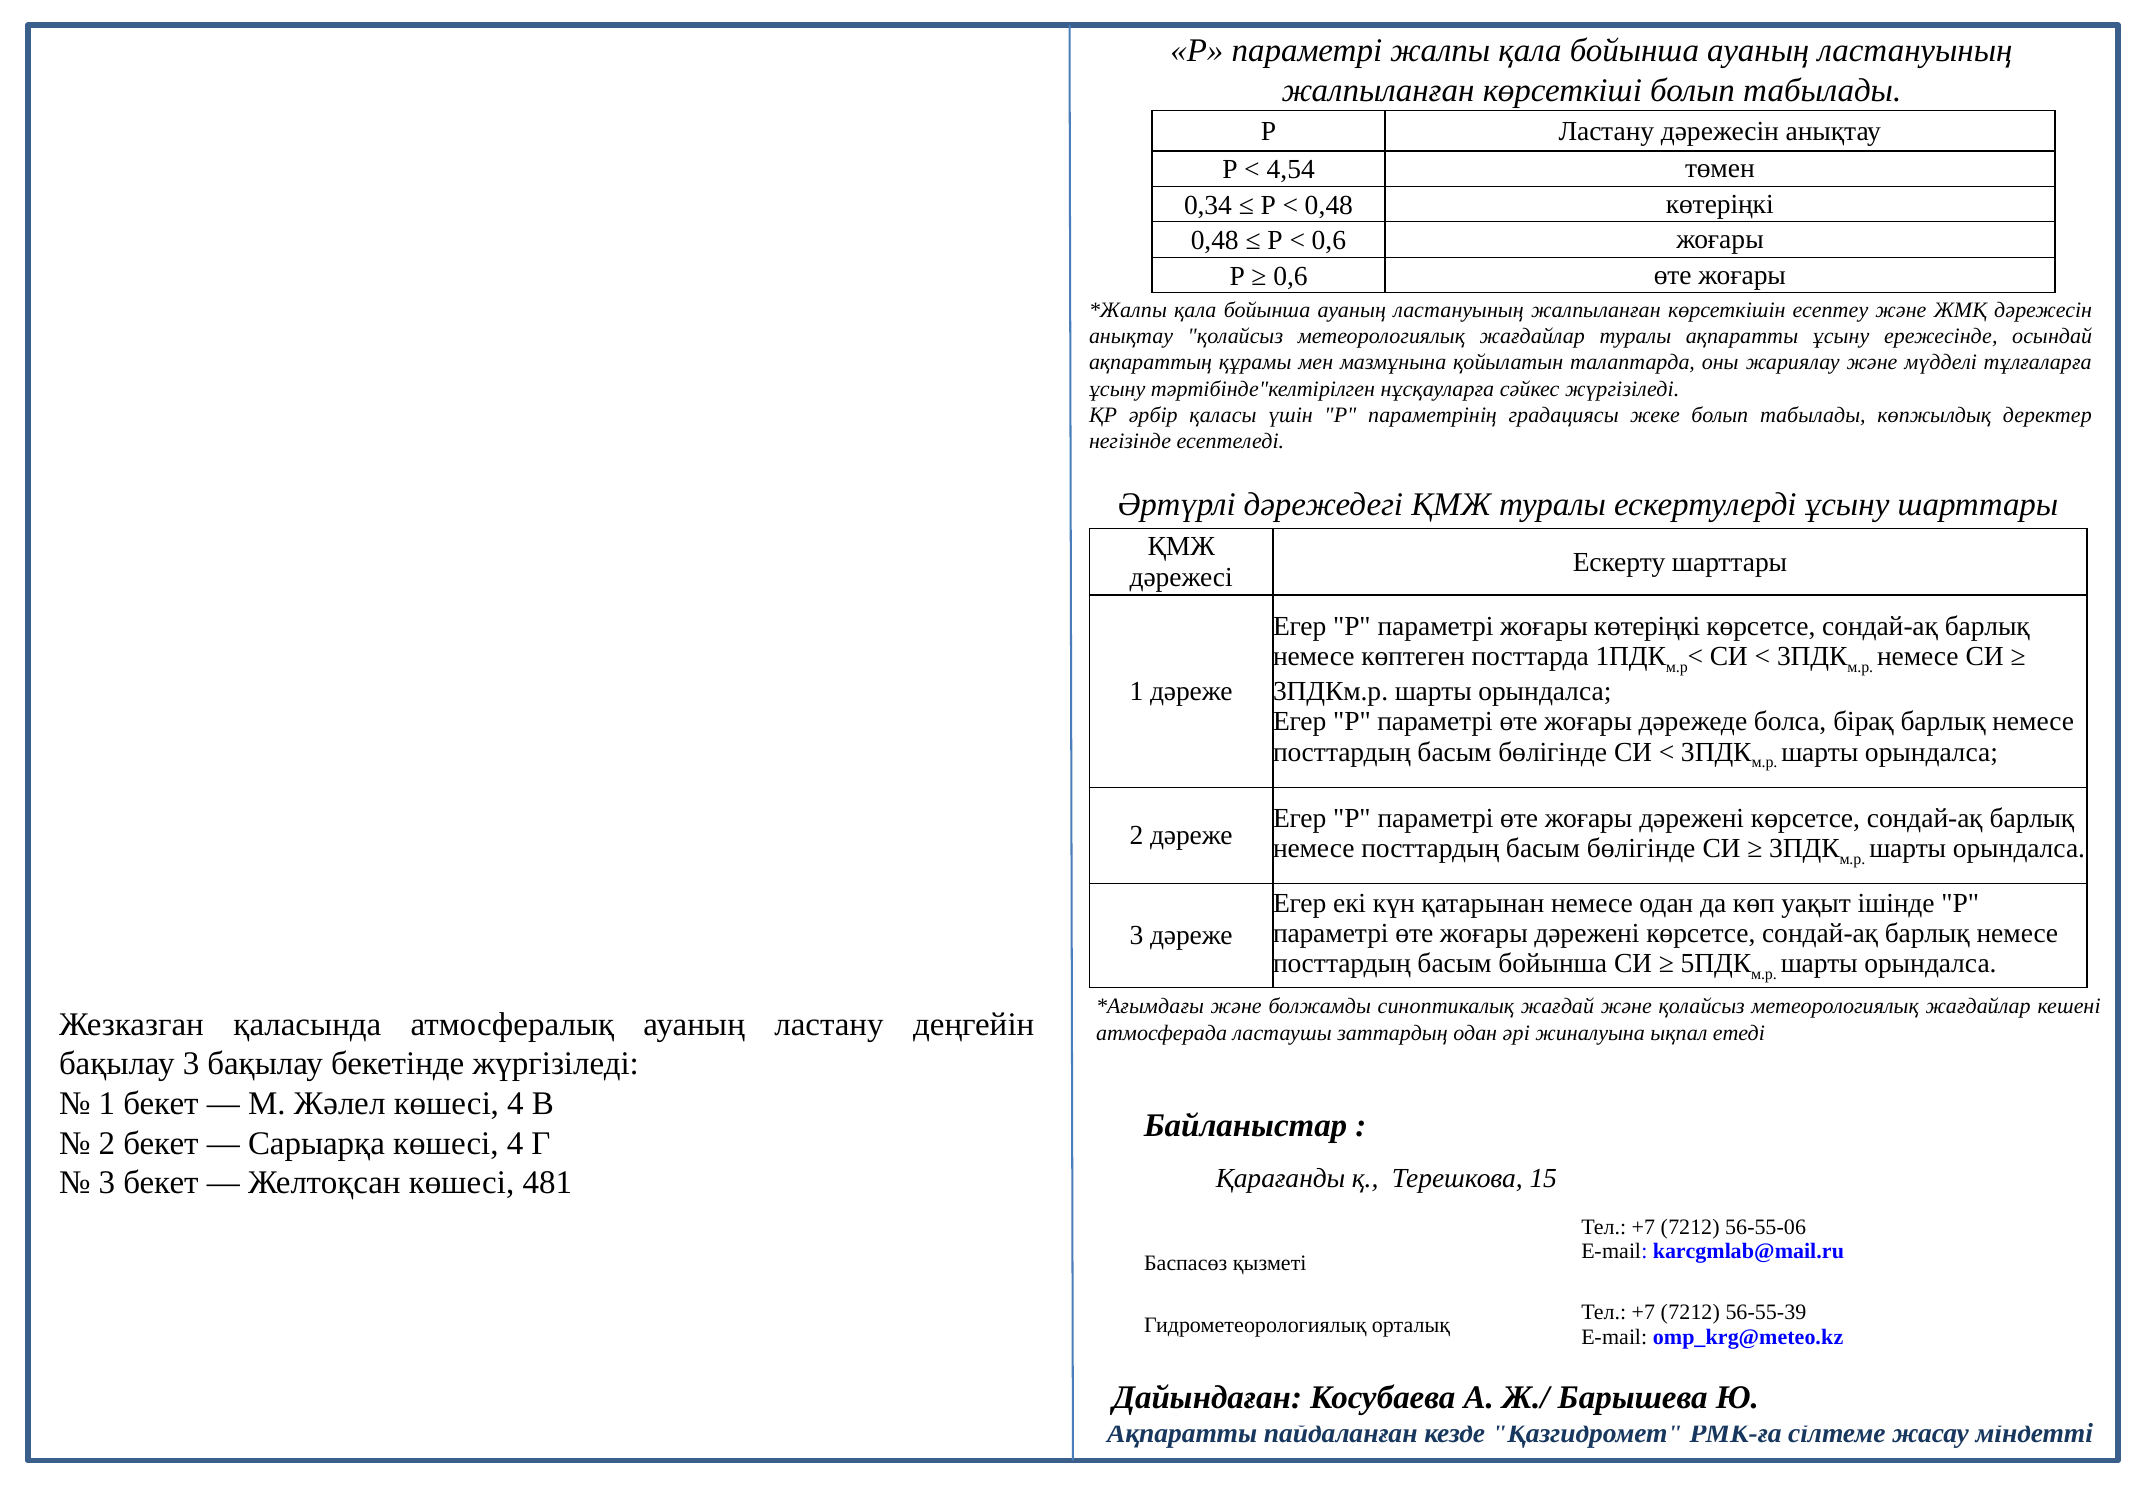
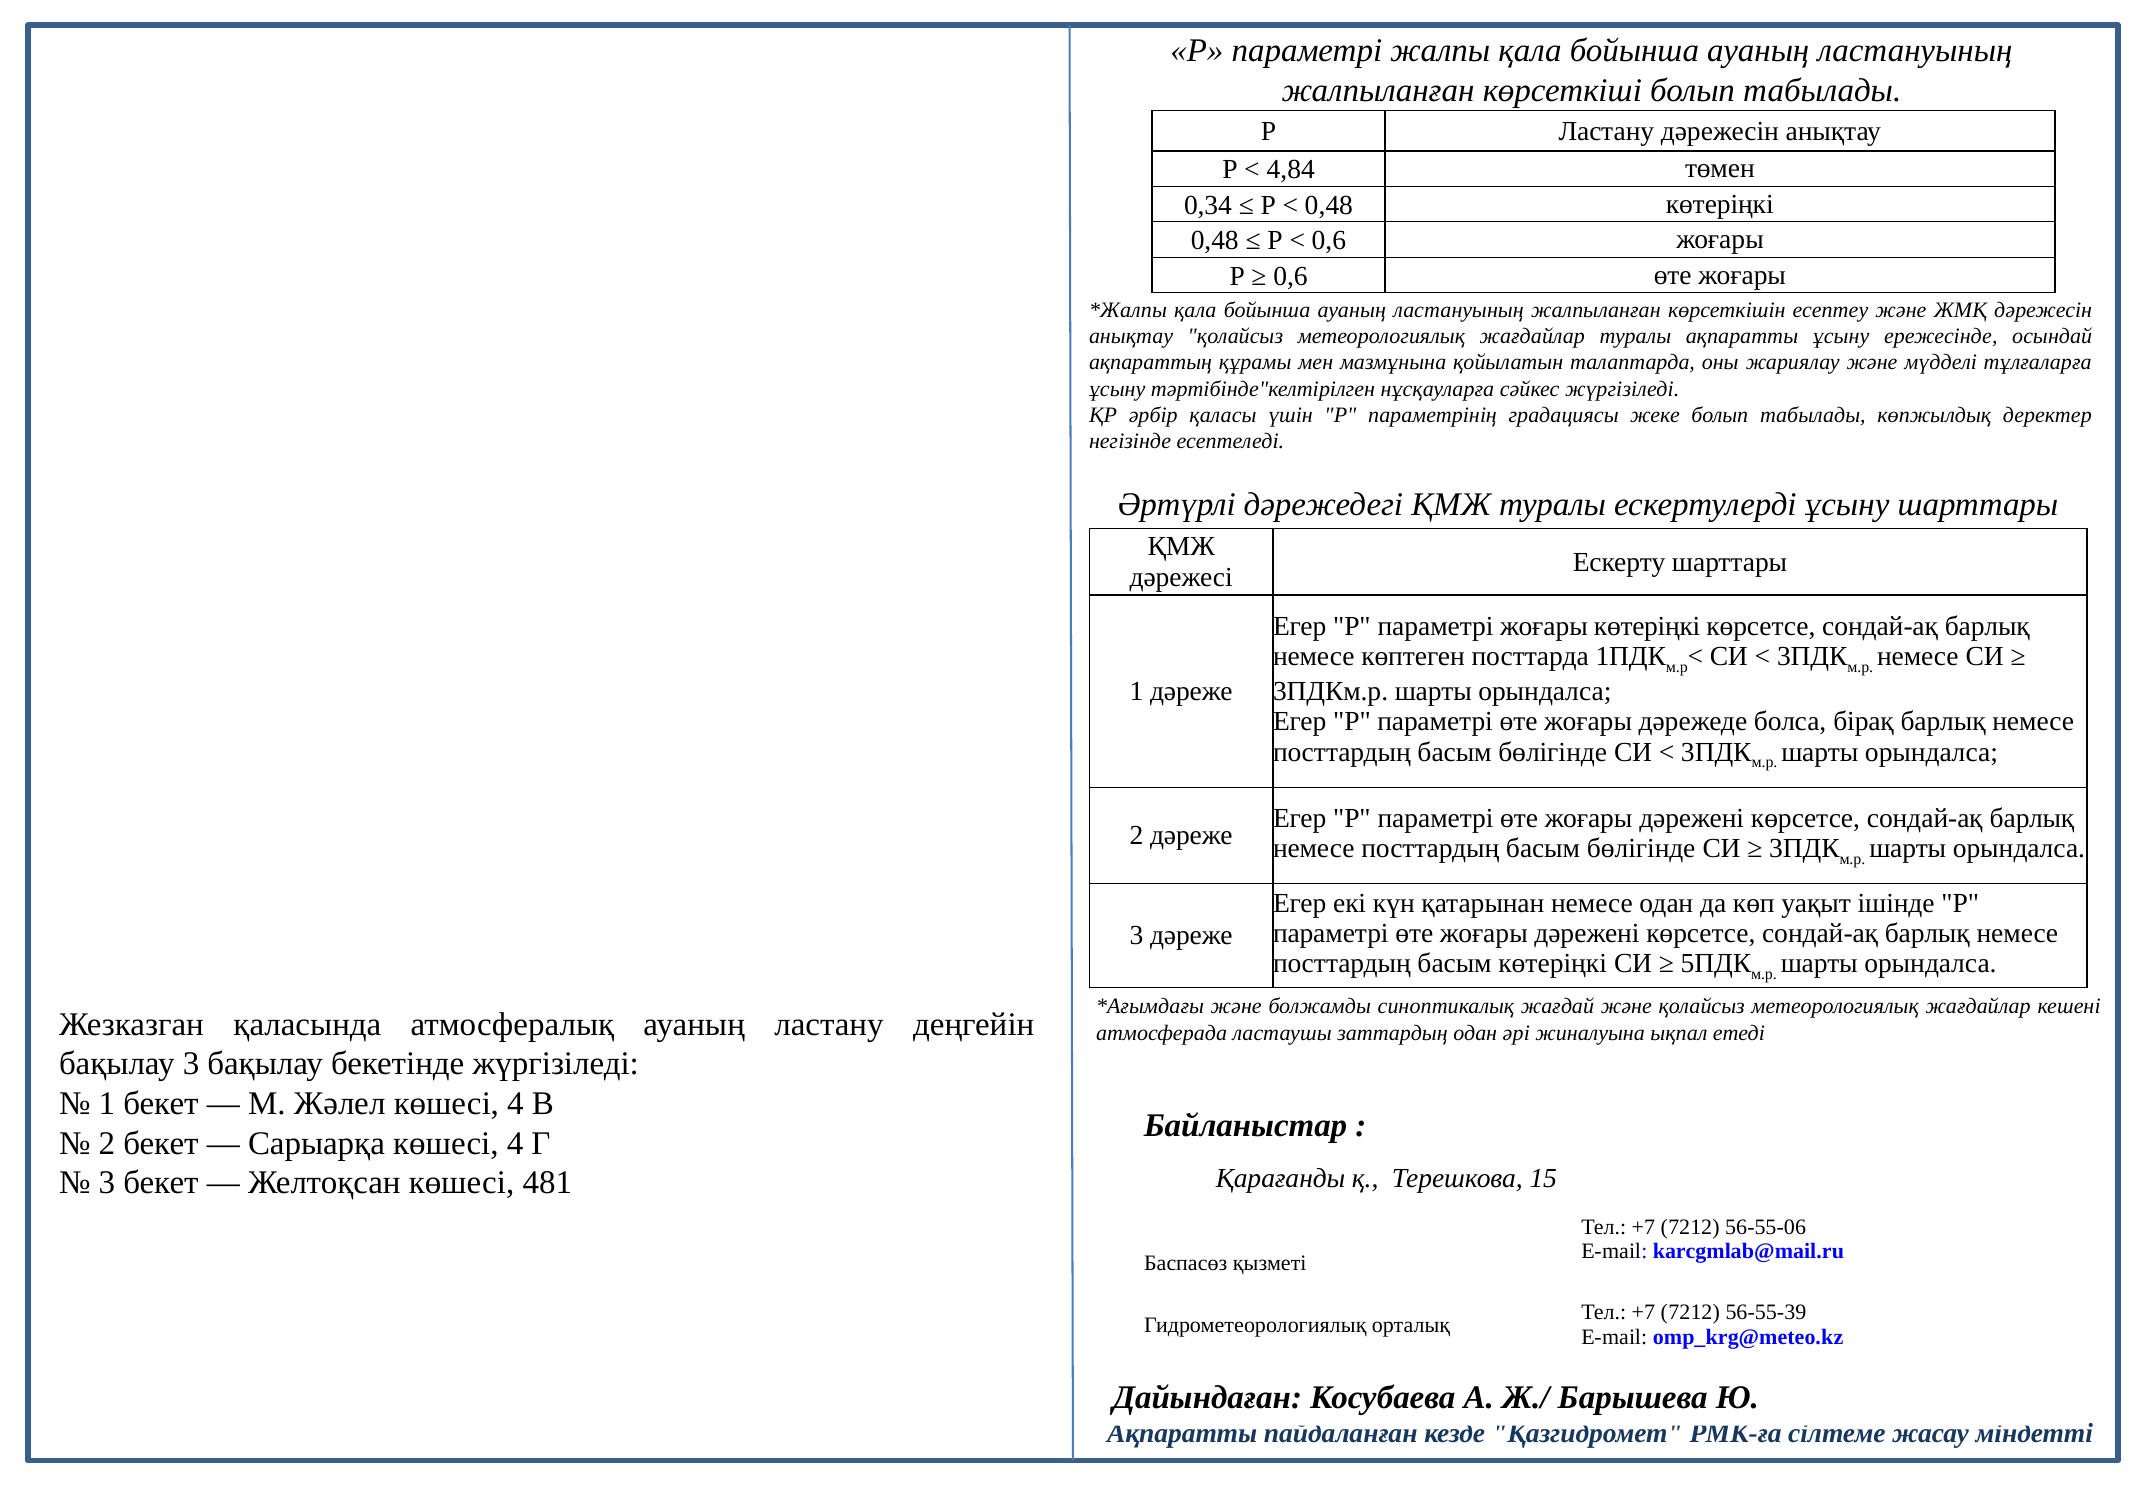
4,54: 4,54 -> 4,84 (1291, 170)
басым бойынша: бойынша -> көтеріңкі (1553, 964)
